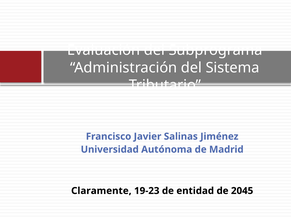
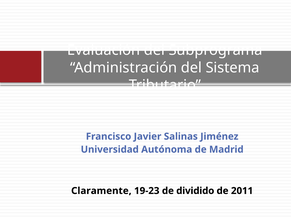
entidad: entidad -> dividido (195, 191)
2045: 2045 -> 2011 (242, 191)
